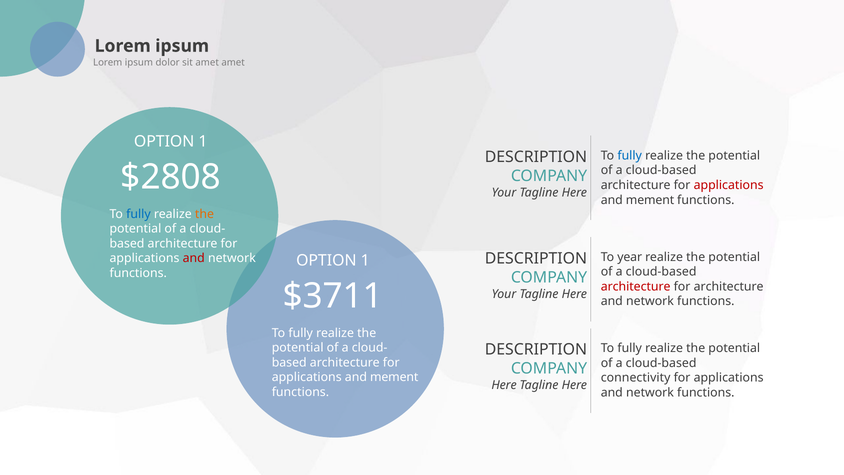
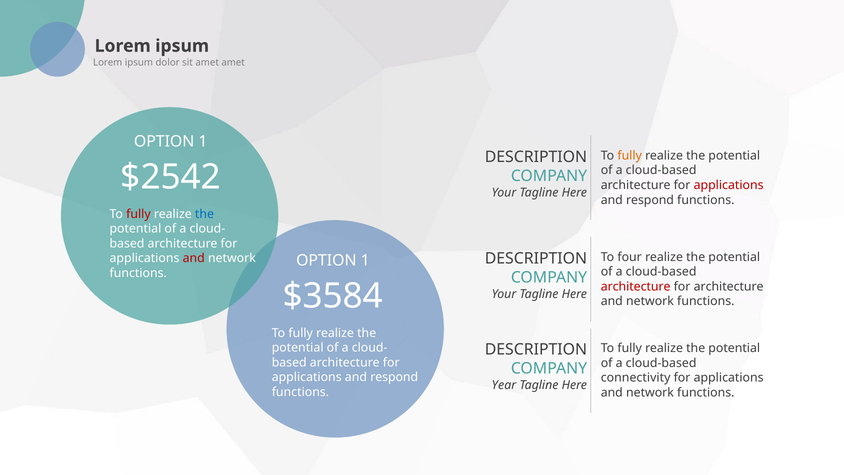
fully colour: blue -> orange (630, 156)
$2808: $2808 -> $2542 (171, 177)
mement: mement -> respond (650, 200)
fully colour: blue -> red (138, 214)
the colour: orange -> blue (204, 214)
year: year -> four (630, 257)
$3711: $3711 -> $3584 (333, 296)
mement: mement -> respond (394, 377)
Here: Here -> Year (504, 385)
